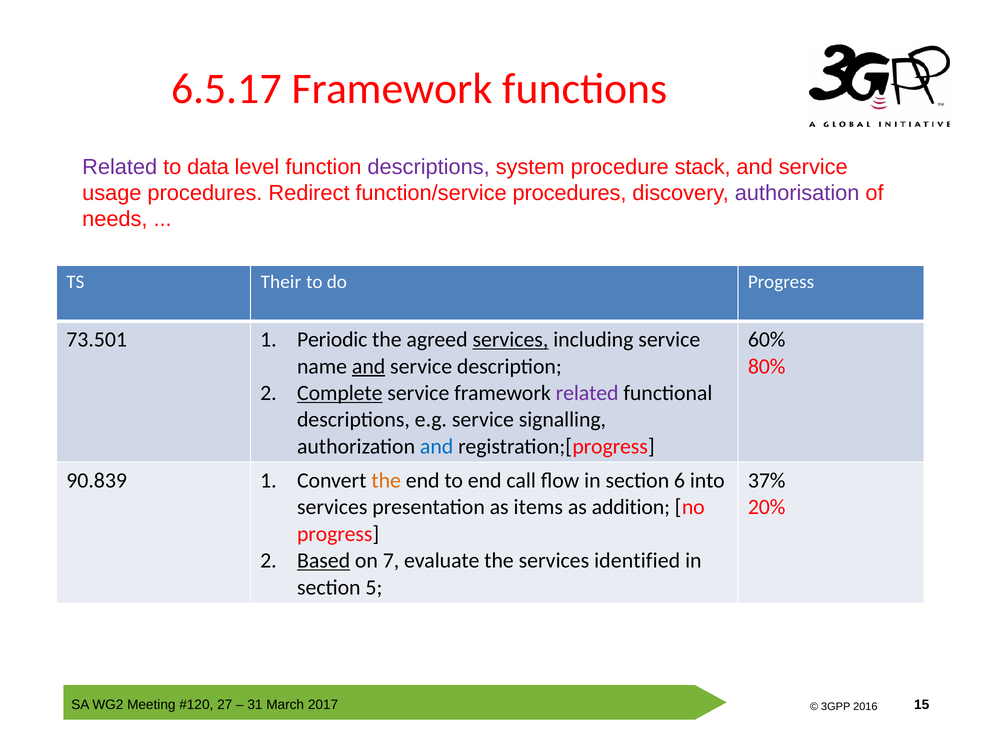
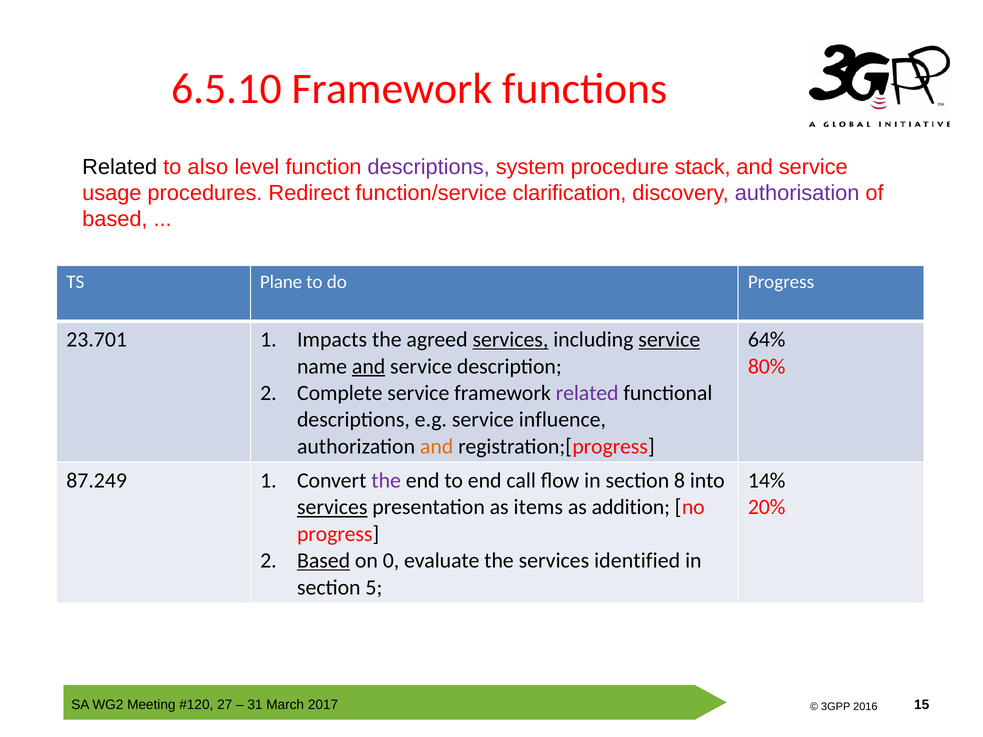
6.5.17: 6.5.17 -> 6.5.10 (226, 89)
Related colour: purple -> black (120, 167)
data: data -> also (208, 167)
function/service procedures: procedures -> clarification (570, 193)
needs: needs -> based (115, 219)
Their: Their -> Plane (281, 282)
73.501: 73.501 -> 23.701 (97, 340)
Periodic: Periodic -> Impacts (332, 340)
service underline: none -> present (669, 340)
60%: 60% -> 64% (767, 340)
Complete underline: present -> none (340, 393)
signalling: signalling -> influence (562, 420)
and colour: blue -> orange (437, 447)
90.839: 90.839 -> 87.249 (97, 481)
the colour: orange -> purple (386, 481)
6: 6 -> 8 (679, 481)
37%: 37% -> 14% (767, 481)
services underline: none -> present (332, 507)
7: 7 -> 0 (391, 561)
